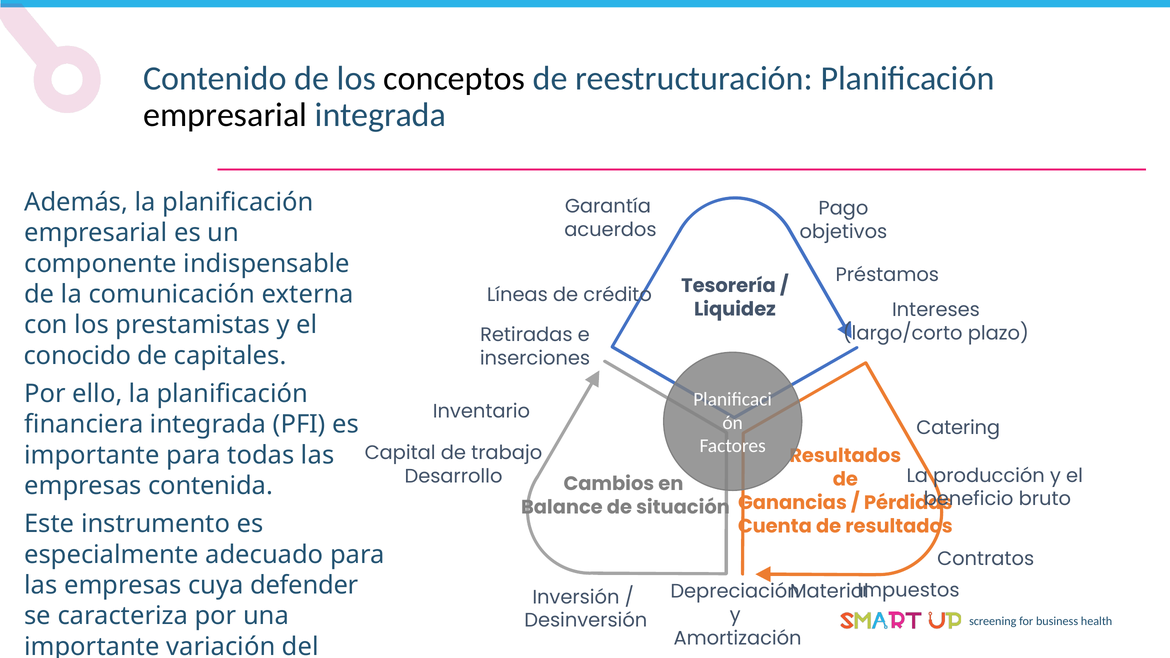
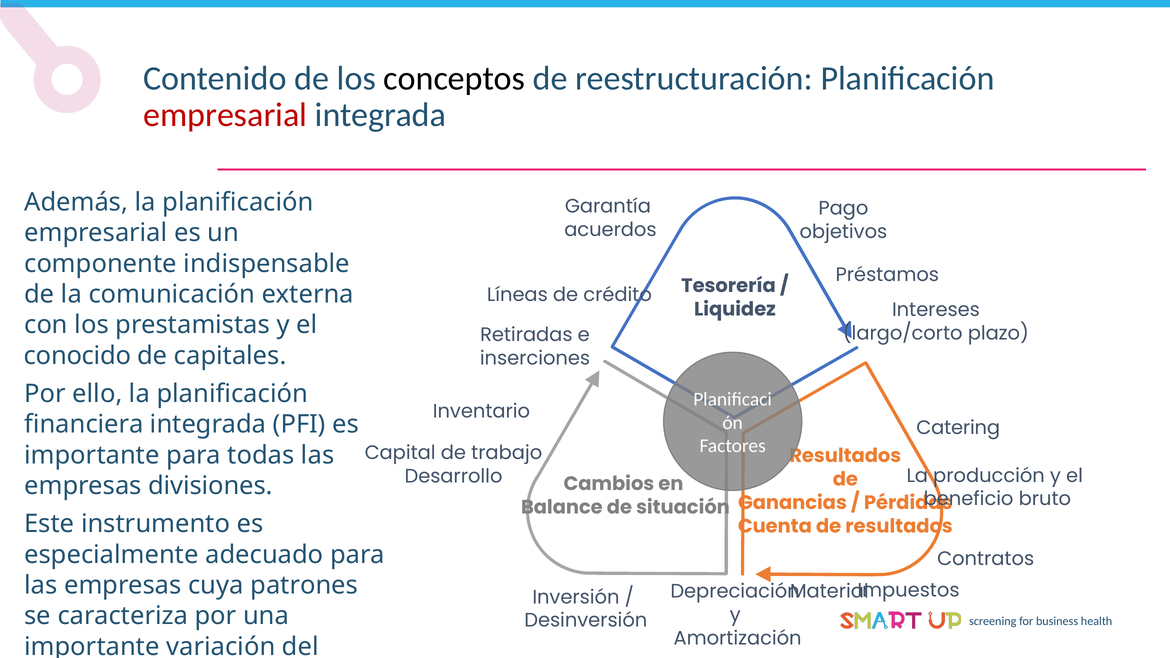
empresarial colour: black -> red (225, 115)
contenida: contenida -> divisiones (211, 486)
defender: defender -> patrones (304, 585)
